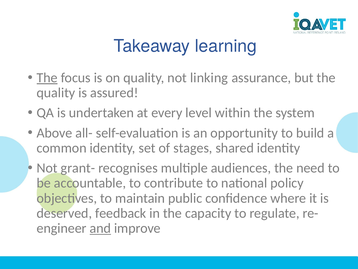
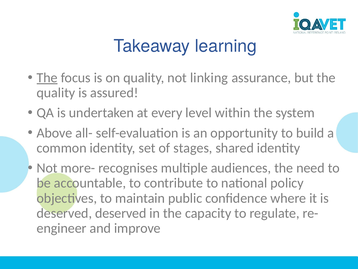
grant-: grant- -> more- (78, 168)
deserved feedback: feedback -> deserved (121, 213)
and underline: present -> none (100, 228)
